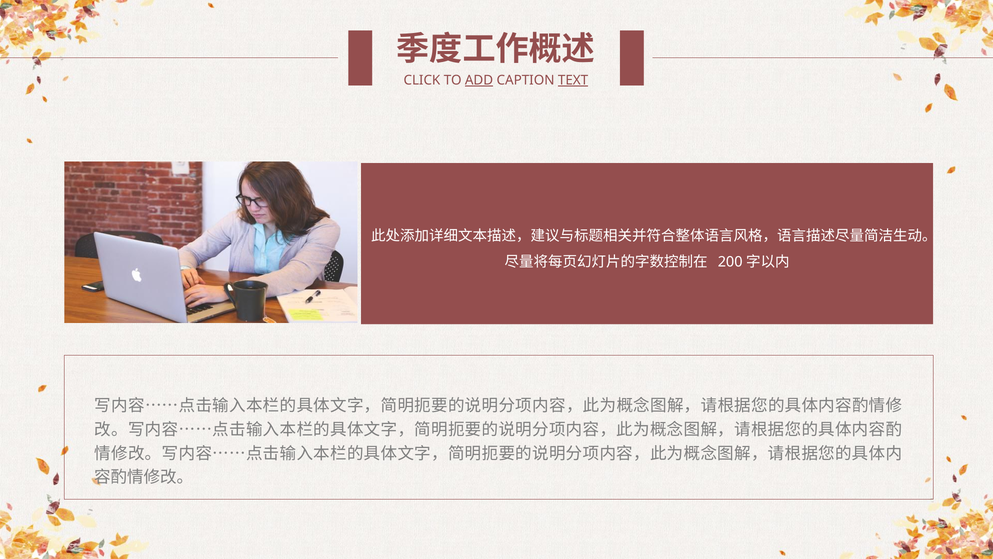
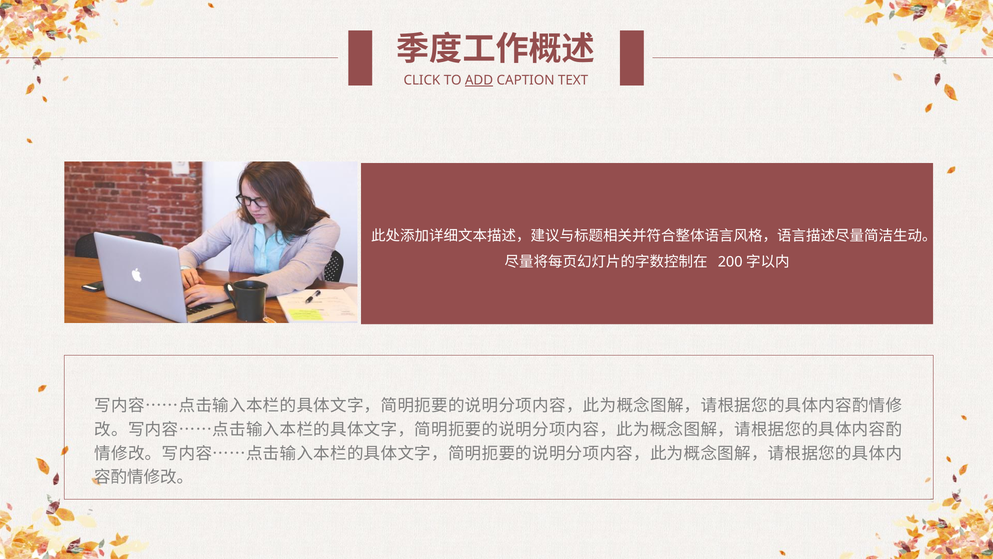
TEXT underline: present -> none (573, 80)
